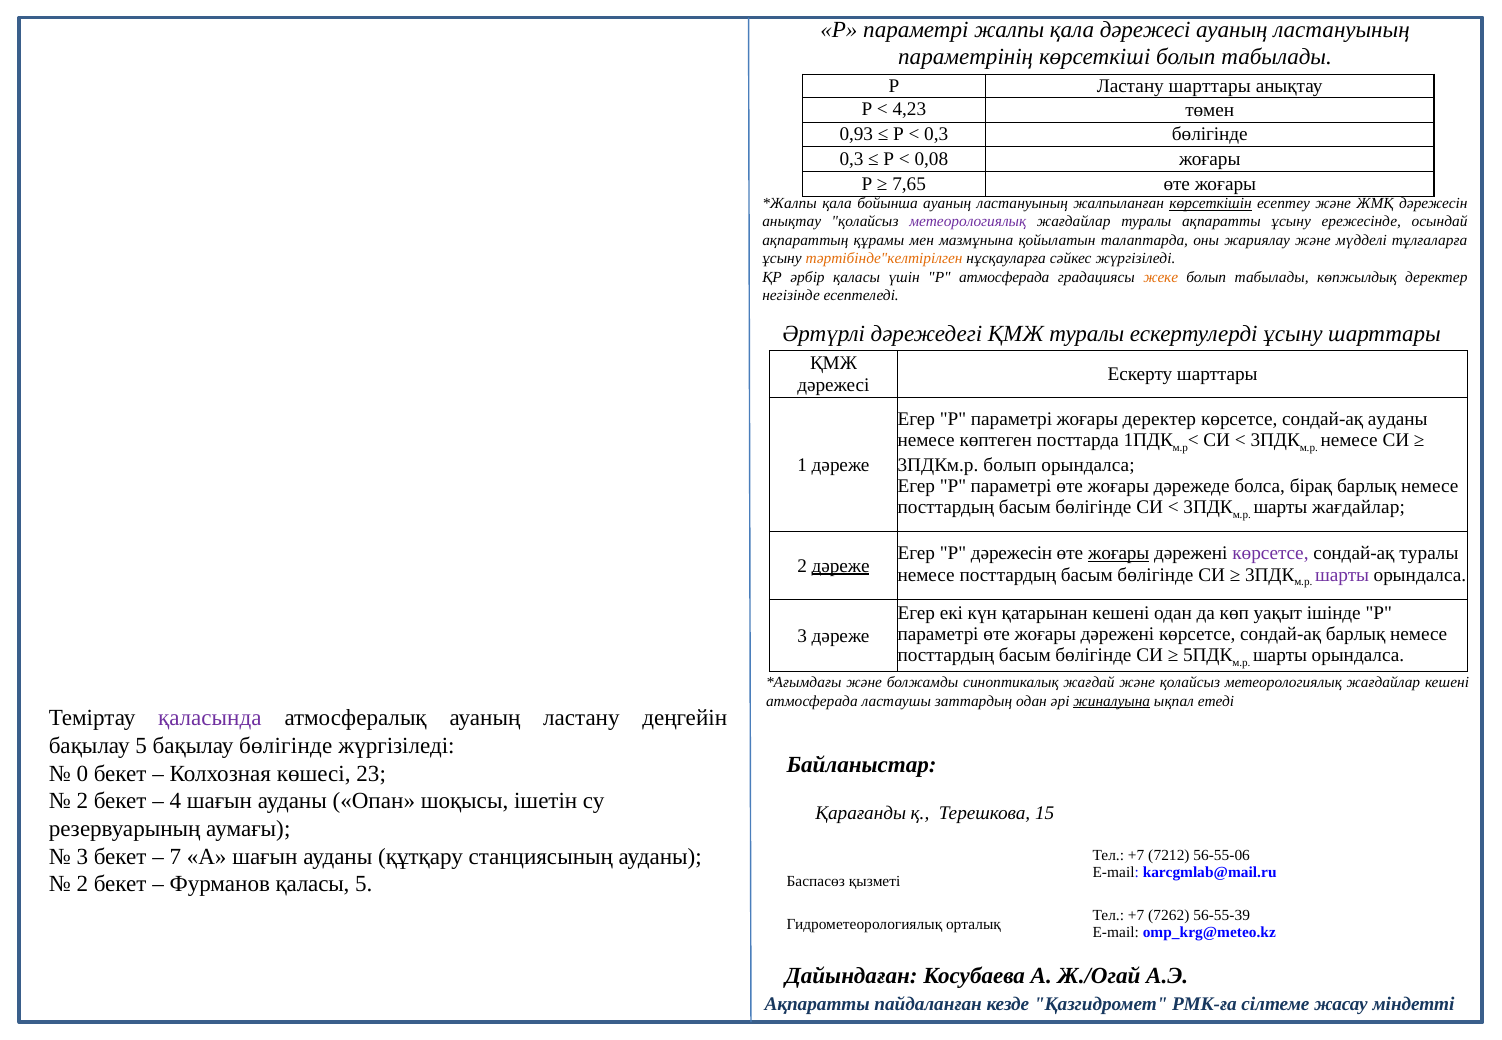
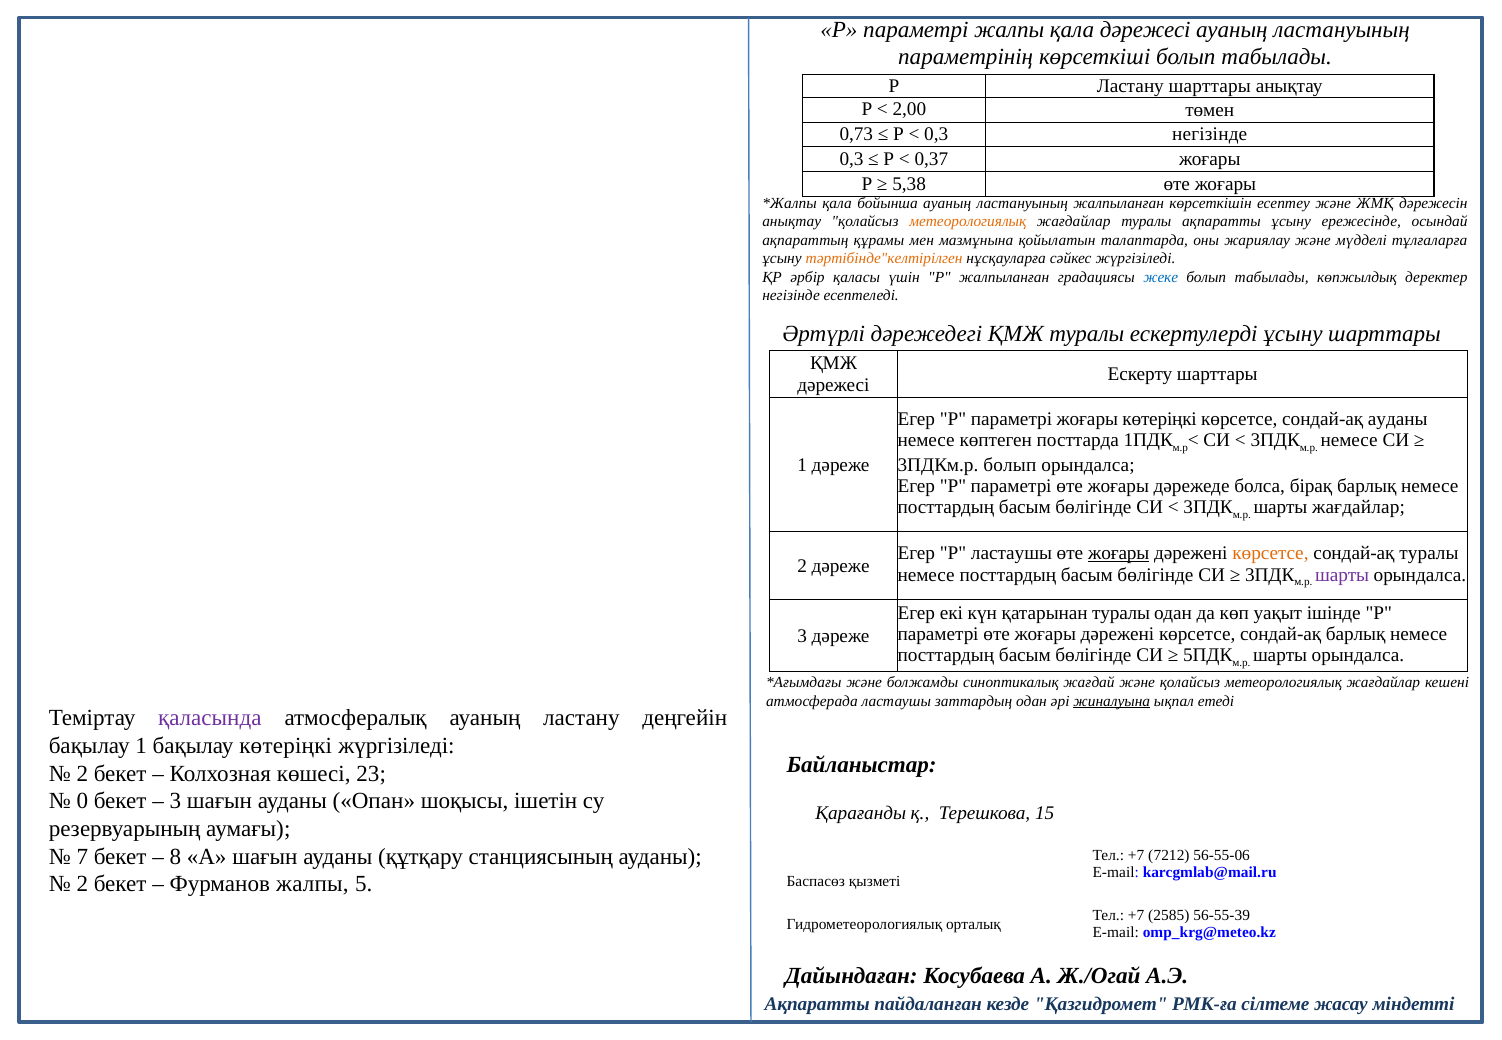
4,23: 4,23 -> 2,00 (909, 109)
0,93: 0,93 -> 0,73 (856, 134)
0,3 бөлігінде: бөлігінде -> негізінде (1210, 134)
0,08: 0,08 -> 0,37 (931, 159)
7,65: 7,65 -> 5,38 (909, 184)
көрсеткішін underline: present -> none (1211, 203)
метеорологиялық colour: purple -> orange (968, 222)
Р атмосферада: атмосферада -> жалпыланған (1004, 277)
жеке colour: orange -> blue (1161, 277)
жоғары деректер: деректер -> көтеріңкі (1160, 419)
Р дәрежесін: дәрежесін -> ластаушы (1012, 553)
көрсетсе colour: purple -> orange (1270, 553)
дәреже underline: present -> none (841, 566)
қатарынан кешені: кешені -> туралы (1121, 613)
бақылау 5: 5 -> 1 (141, 746)
бақылау бөлігінде: бөлігінде -> көтеріңкі (286, 746)
0: 0 -> 2 (82, 773)
2: 2 -> 0 (82, 801)
4: 4 -> 3 (175, 801)
3: 3 -> 7 (82, 856)
7: 7 -> 8 (175, 856)
Фурманов қаласы: қаласы -> жалпы (312, 884)
7262: 7262 -> 2585 (1169, 915)
